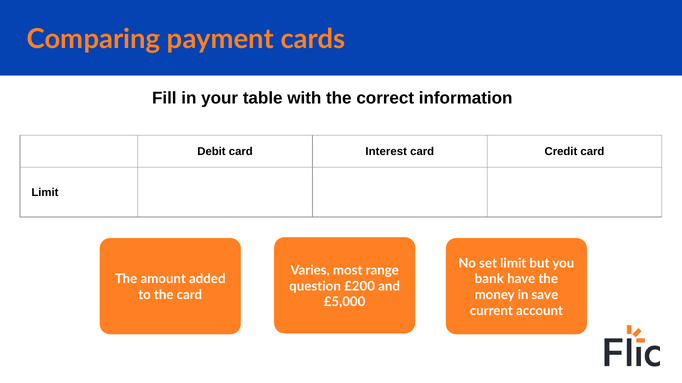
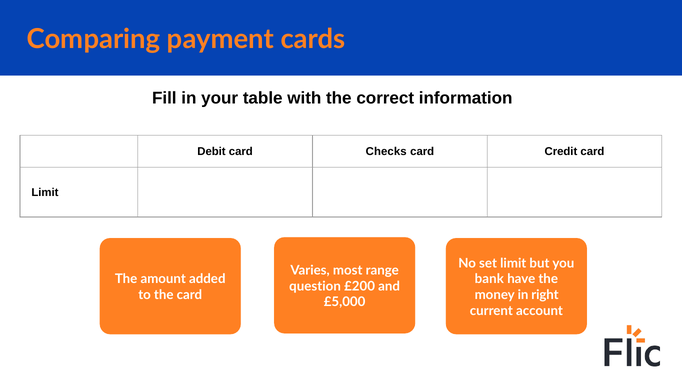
Interest: Interest -> Checks (386, 152)
save: save -> right (545, 295)
